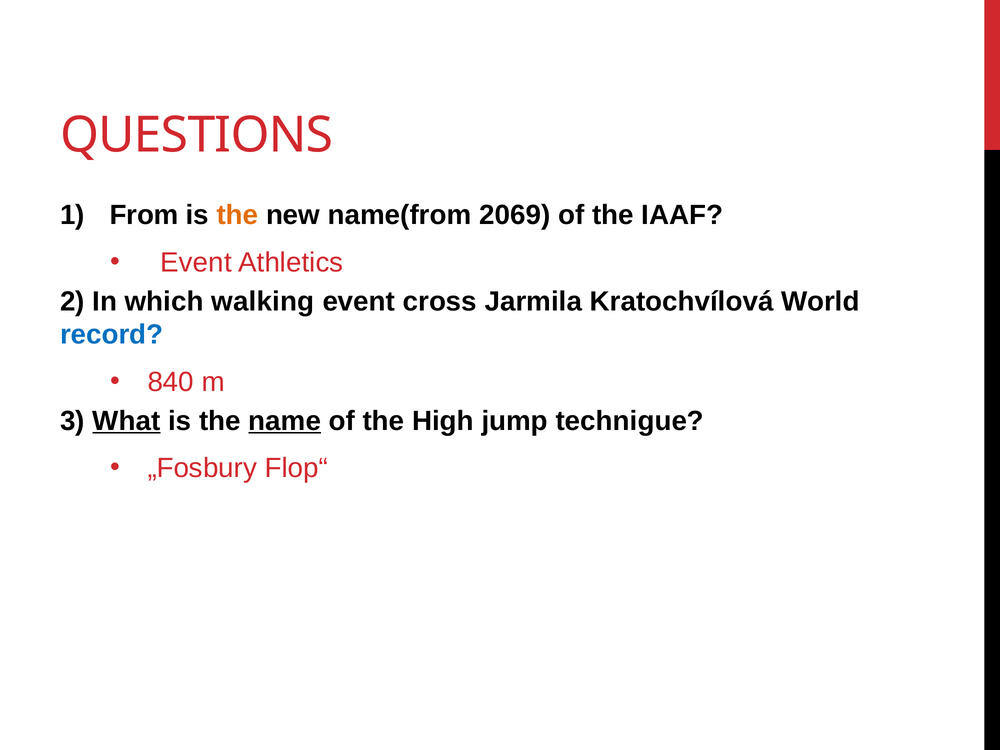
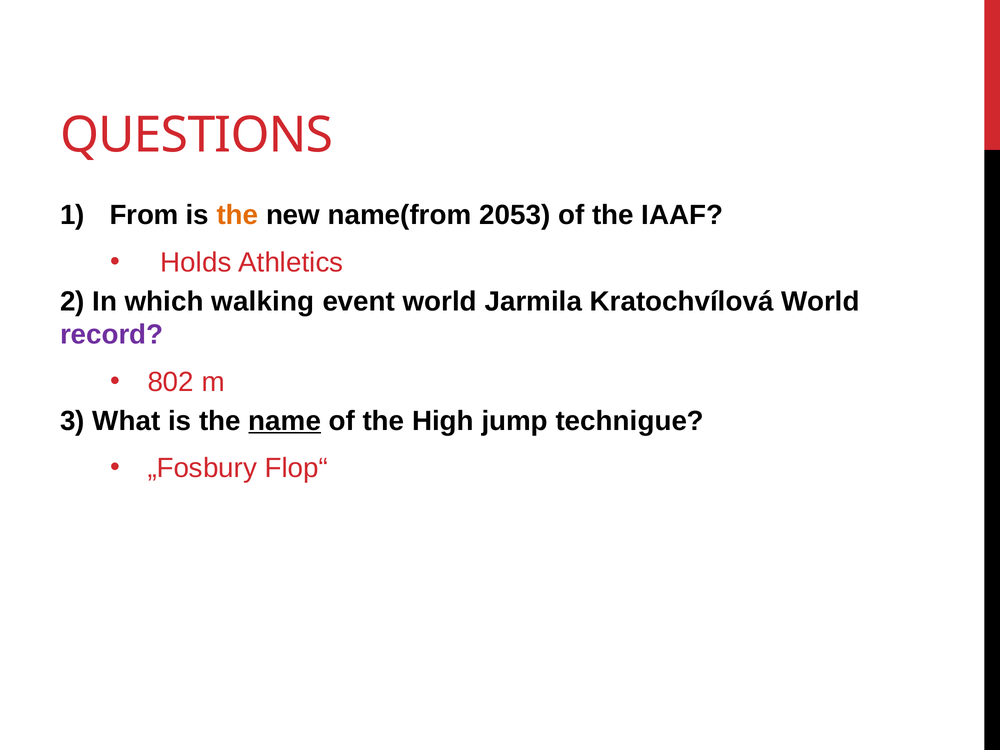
2069: 2069 -> 2053 (515, 215)
Event: Event -> Holds (196, 263)
event cross: cross -> world (440, 301)
record colour: blue -> purple (112, 335)
840: 840 -> 802 (171, 382)
What underline: present -> none (126, 421)
